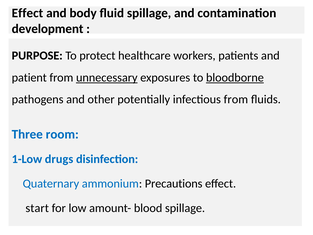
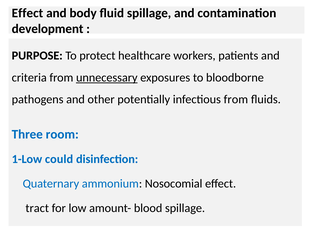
patient: patient -> criteria (29, 77)
bloodborne underline: present -> none (235, 77)
drugs: drugs -> could (59, 159)
Precautions: Precautions -> Nosocomial (174, 183)
start: start -> tract (37, 208)
